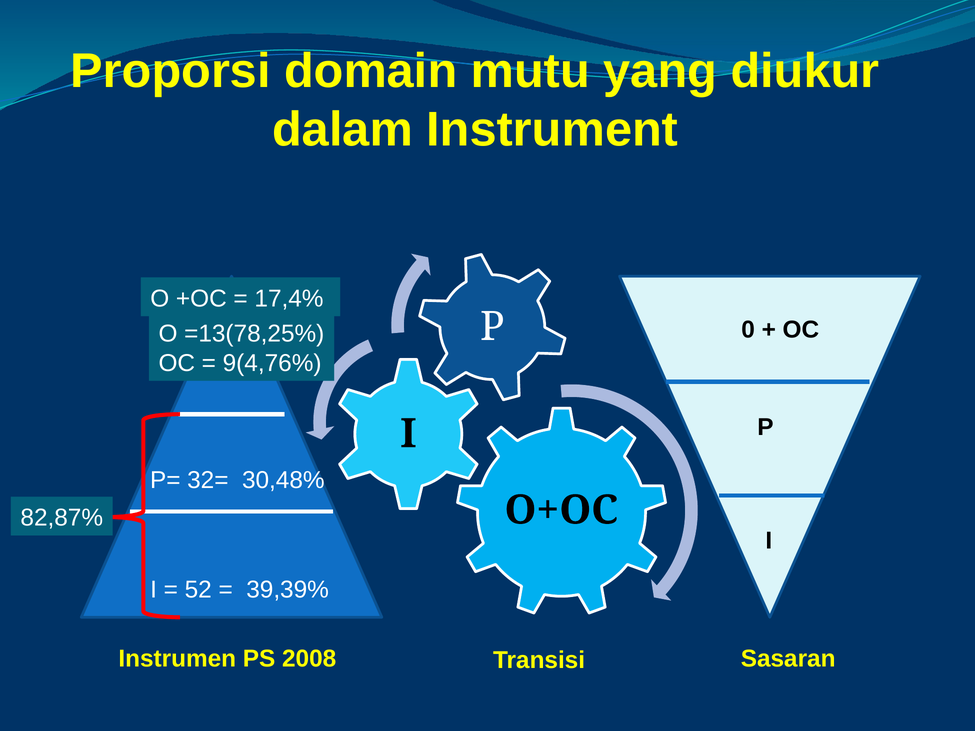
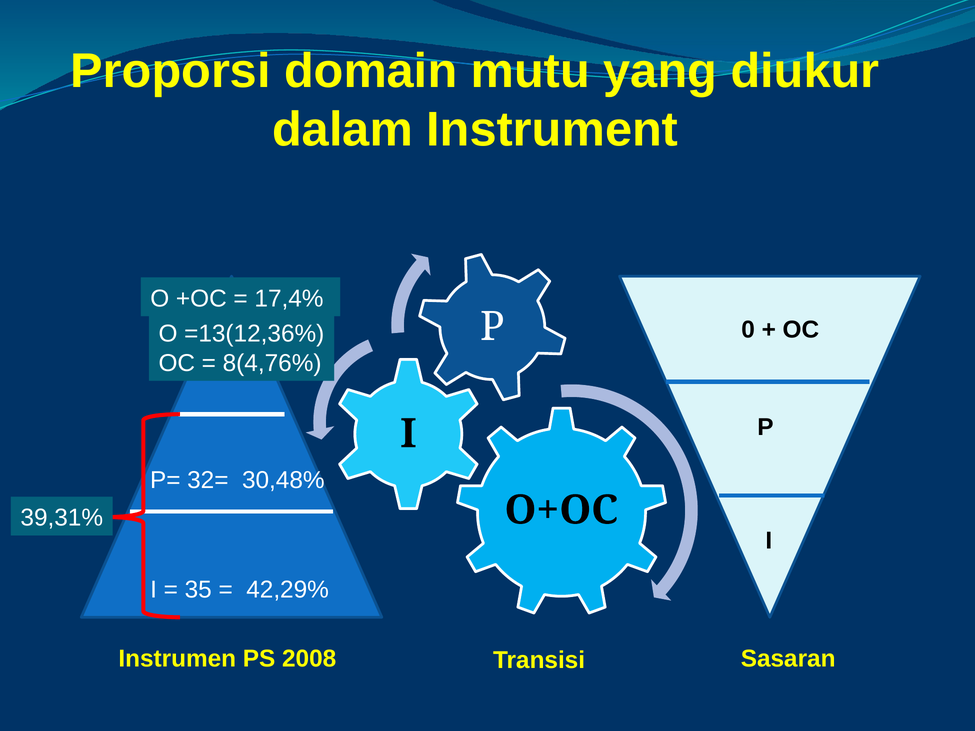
=13(78,25%: =13(78,25% -> =13(12,36% (254, 334)
9(4,76%: 9(4,76% -> 8(4,76% (272, 363)
82,87%: 82,87% -> 39,31% (62, 518)
52: 52 -> 35 (198, 590)
39,39%: 39,39% -> 42,29% (288, 590)
